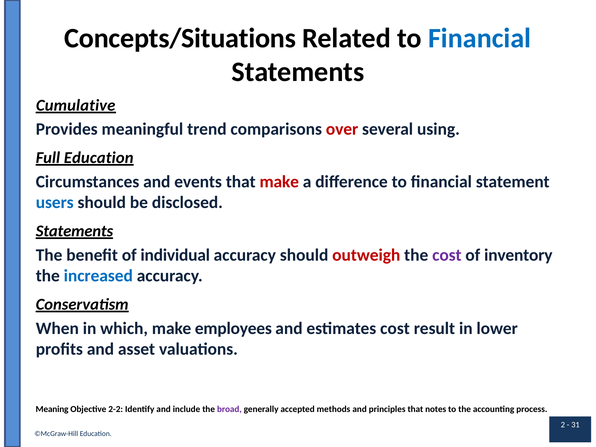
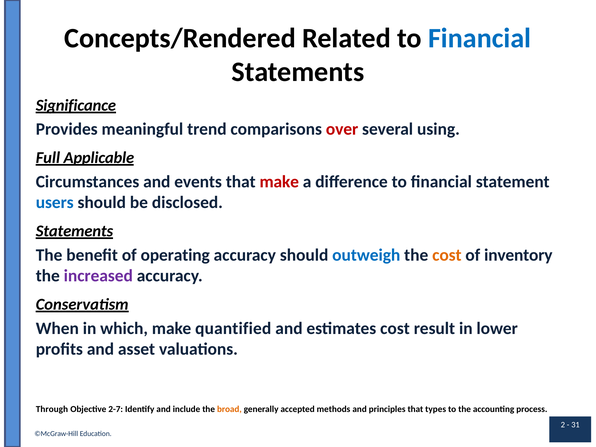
Concepts/Situations: Concepts/Situations -> Concepts/Rendered (180, 38)
Cumulative: Cumulative -> Significance (76, 105)
Full Education: Education -> Applicable (99, 158)
individual: individual -> operating (175, 255)
outweigh colour: red -> blue (366, 255)
cost colour: purple -> orange (447, 255)
increased colour: blue -> purple (98, 276)
employees: employees -> quantified (233, 328)
Meaning: Meaning -> Through (52, 409)
2-2: 2-2 -> 2-7 (116, 409)
broad colour: purple -> orange (229, 409)
notes: notes -> types (436, 409)
